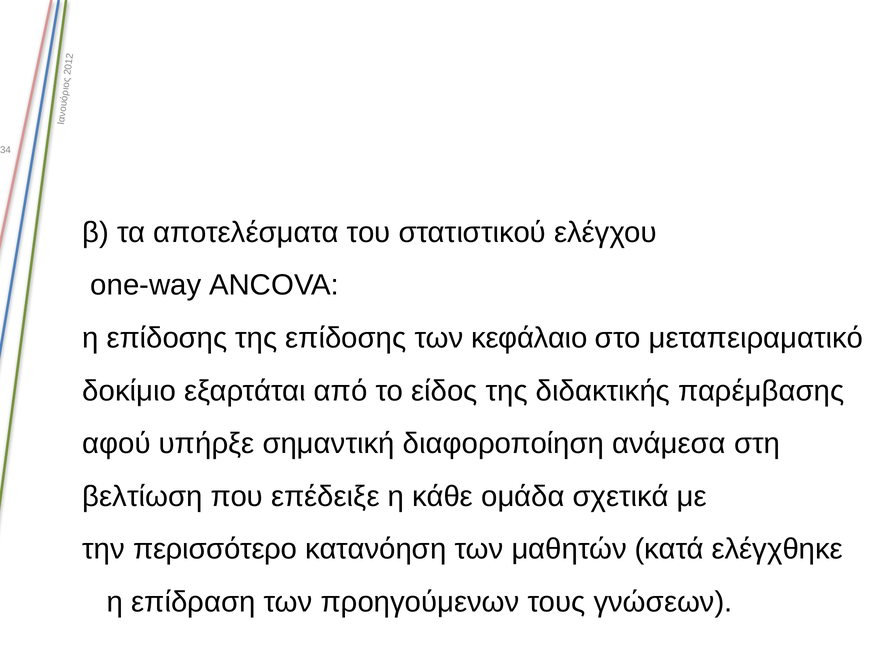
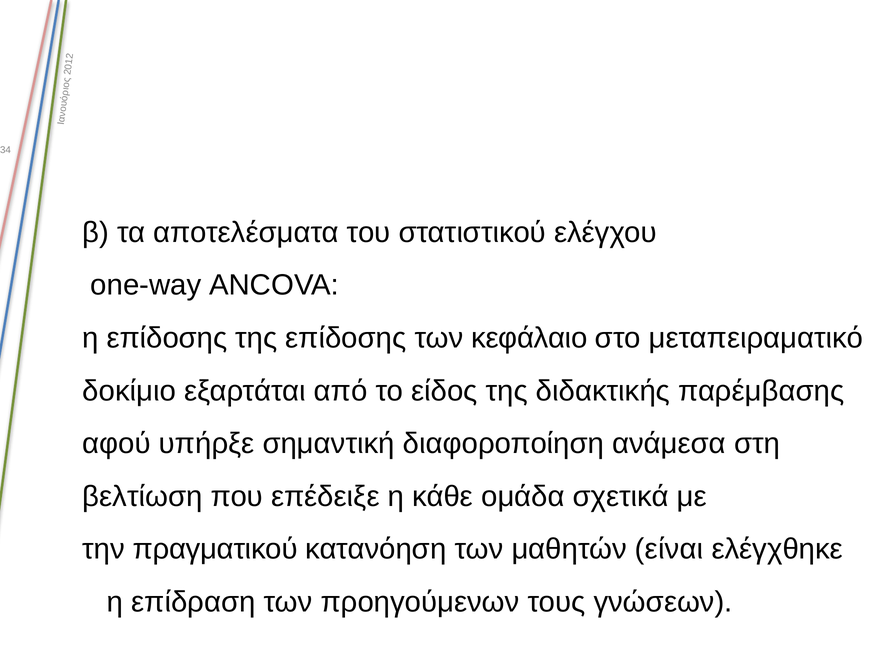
περισσότερο: περισσότερο -> πραγματικού (215, 550)
κατά: κατά -> είναι (669, 550)
